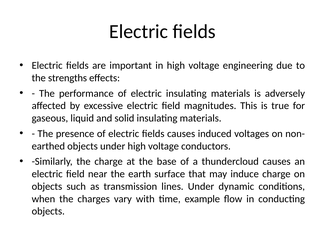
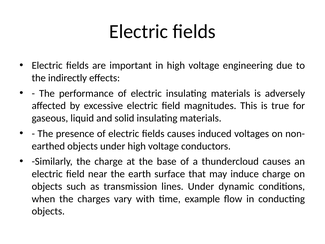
strengths: strengths -> indirectly (68, 78)
